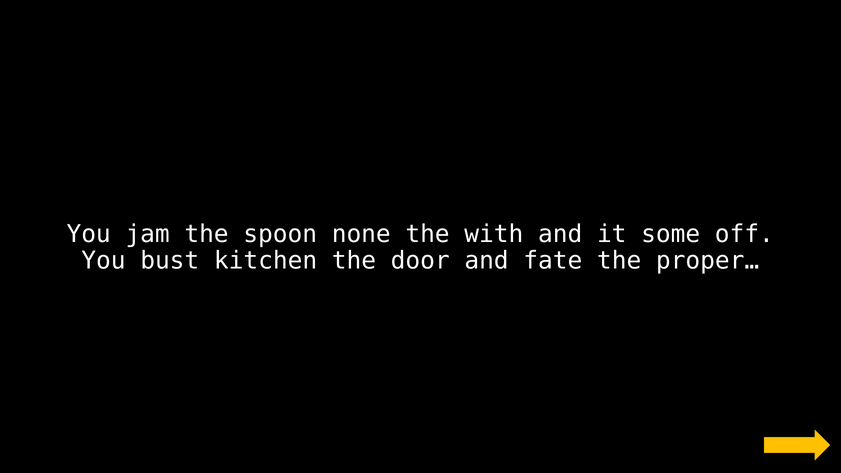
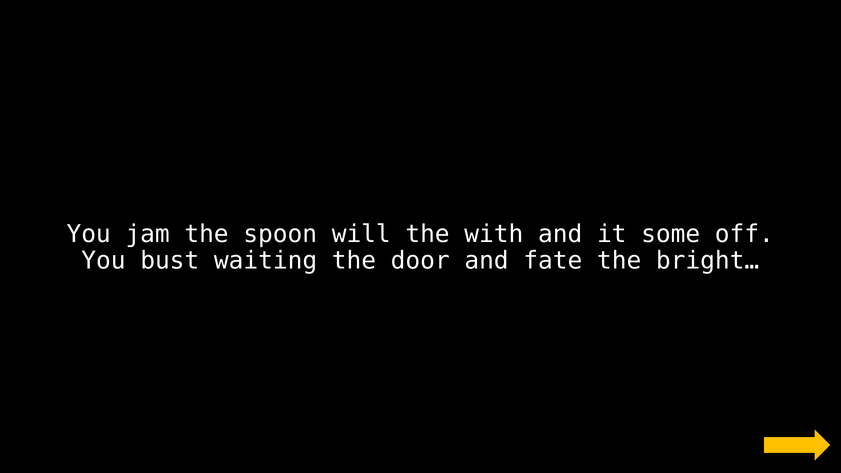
none: none -> will (361, 234)
kitchen: kitchen -> waiting (266, 261)
proper…: proper… -> bright… (708, 261)
